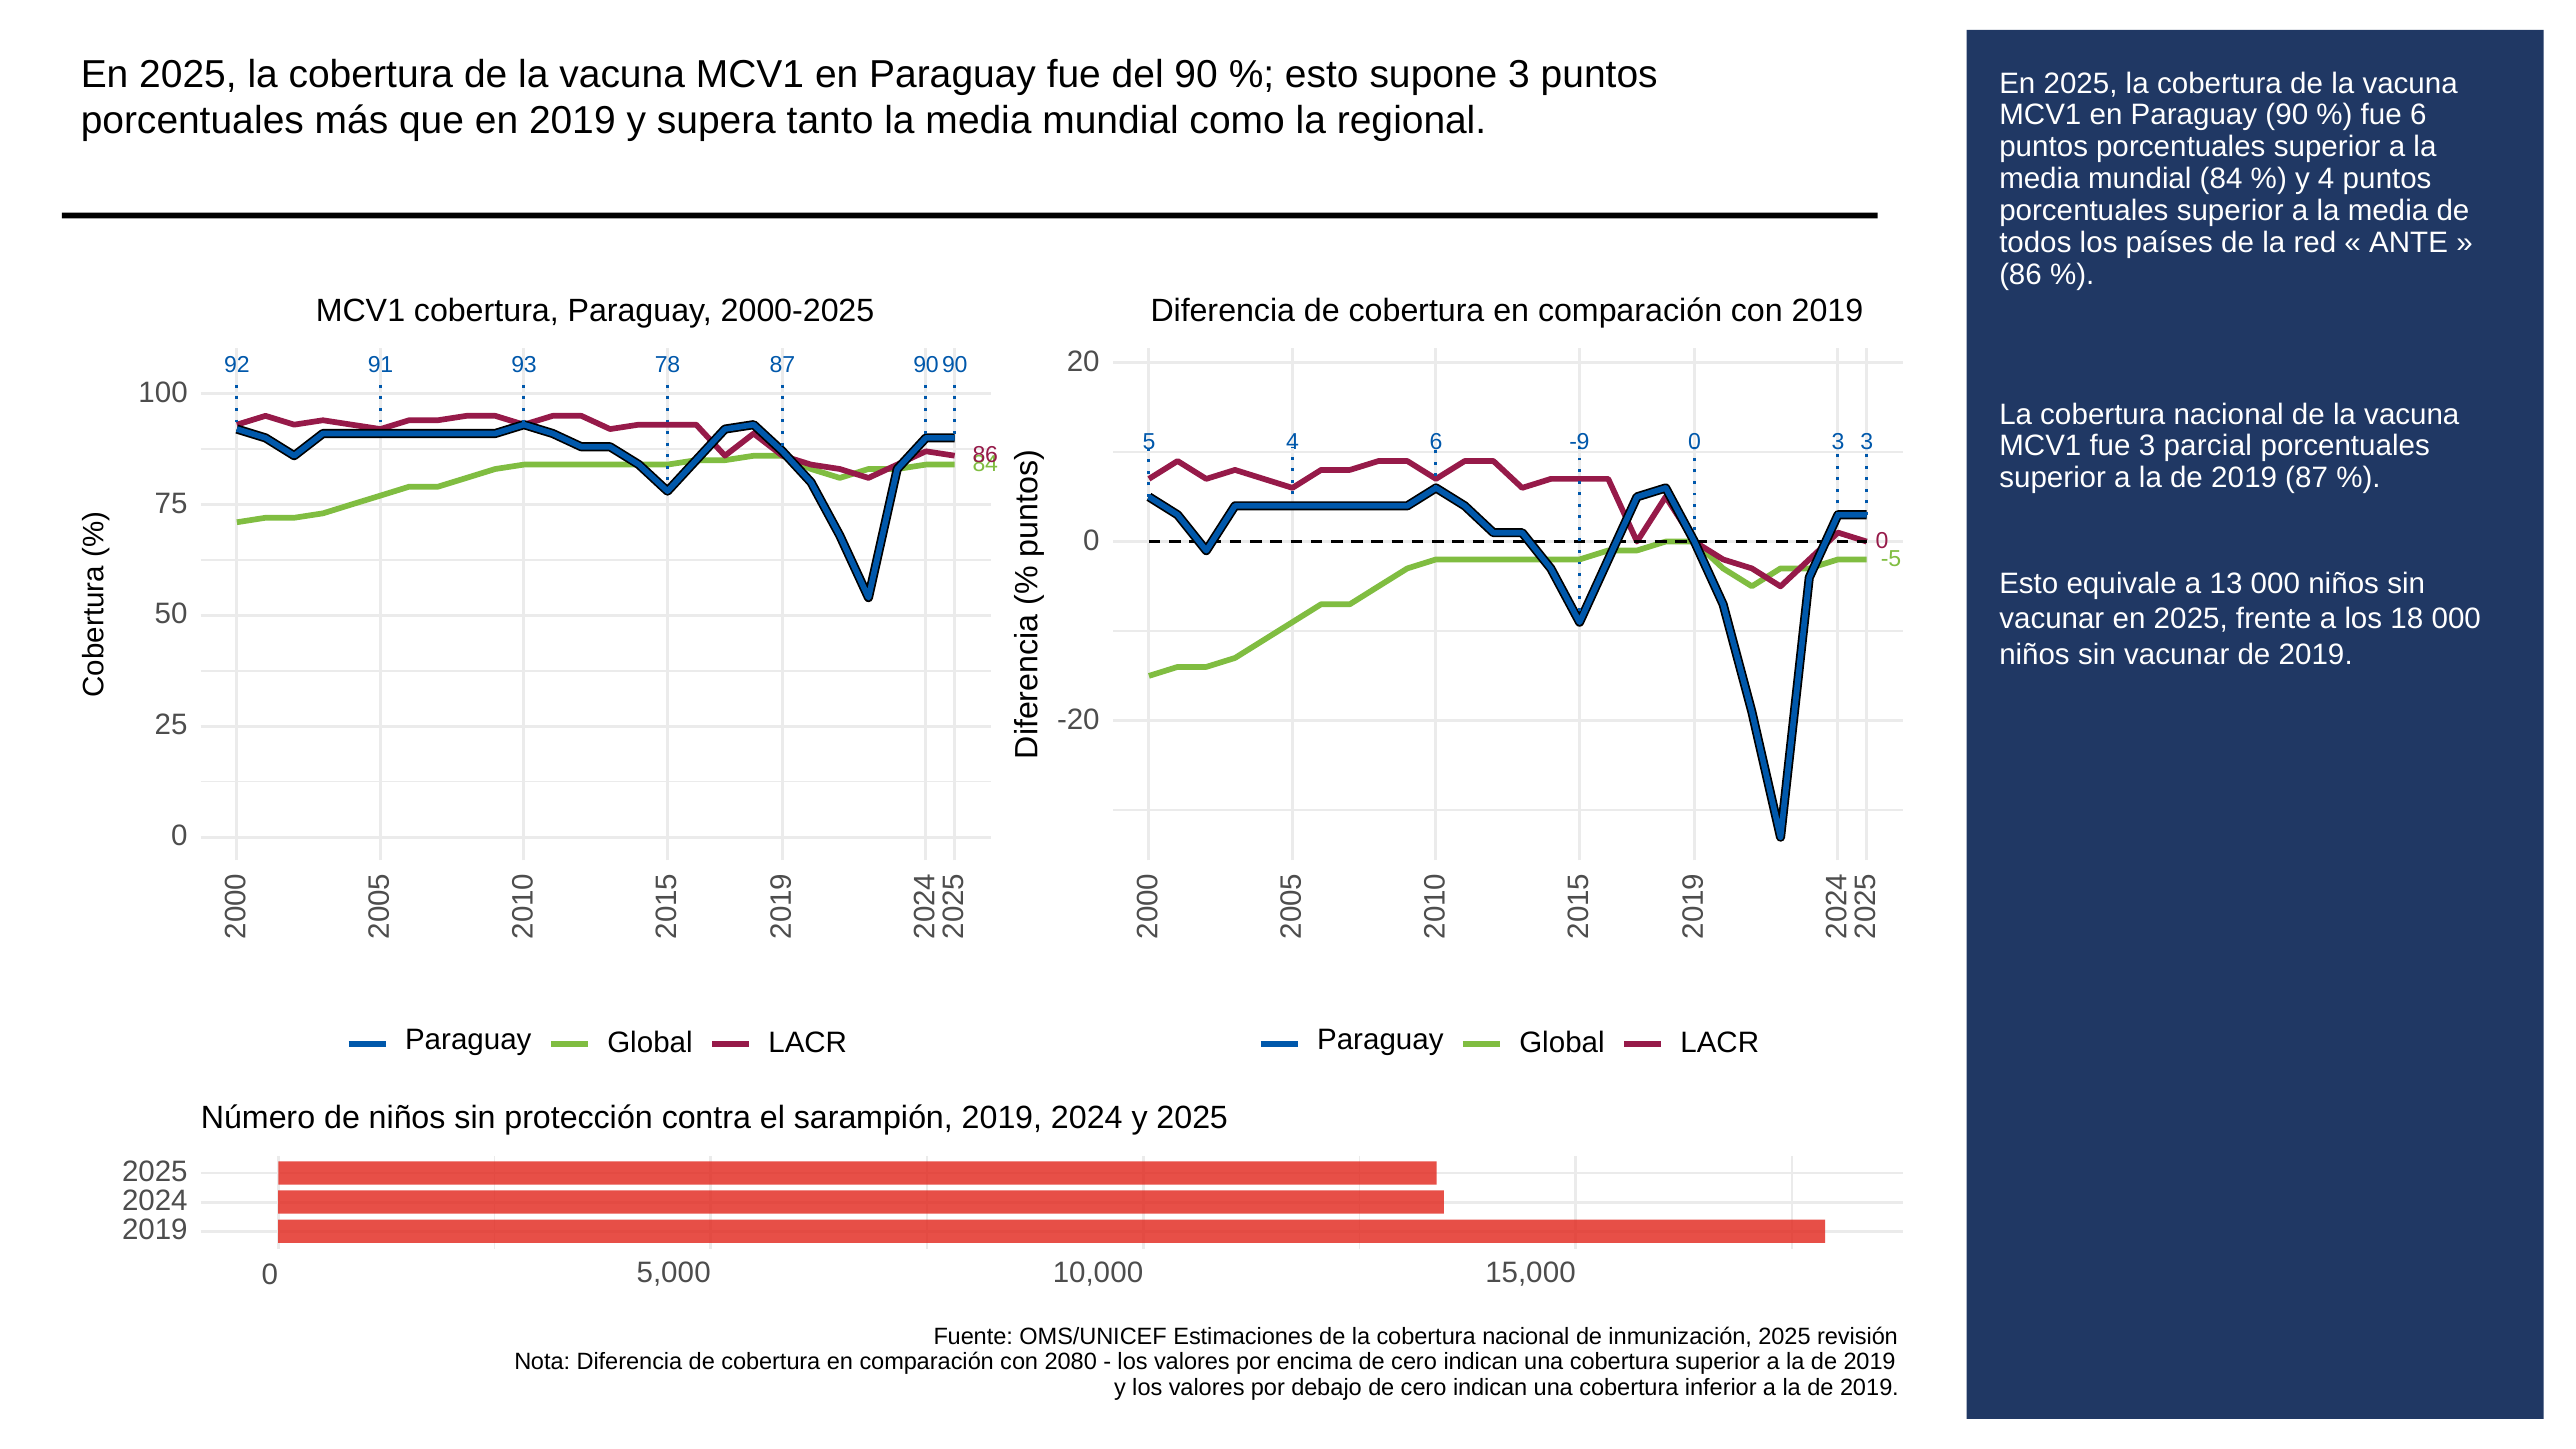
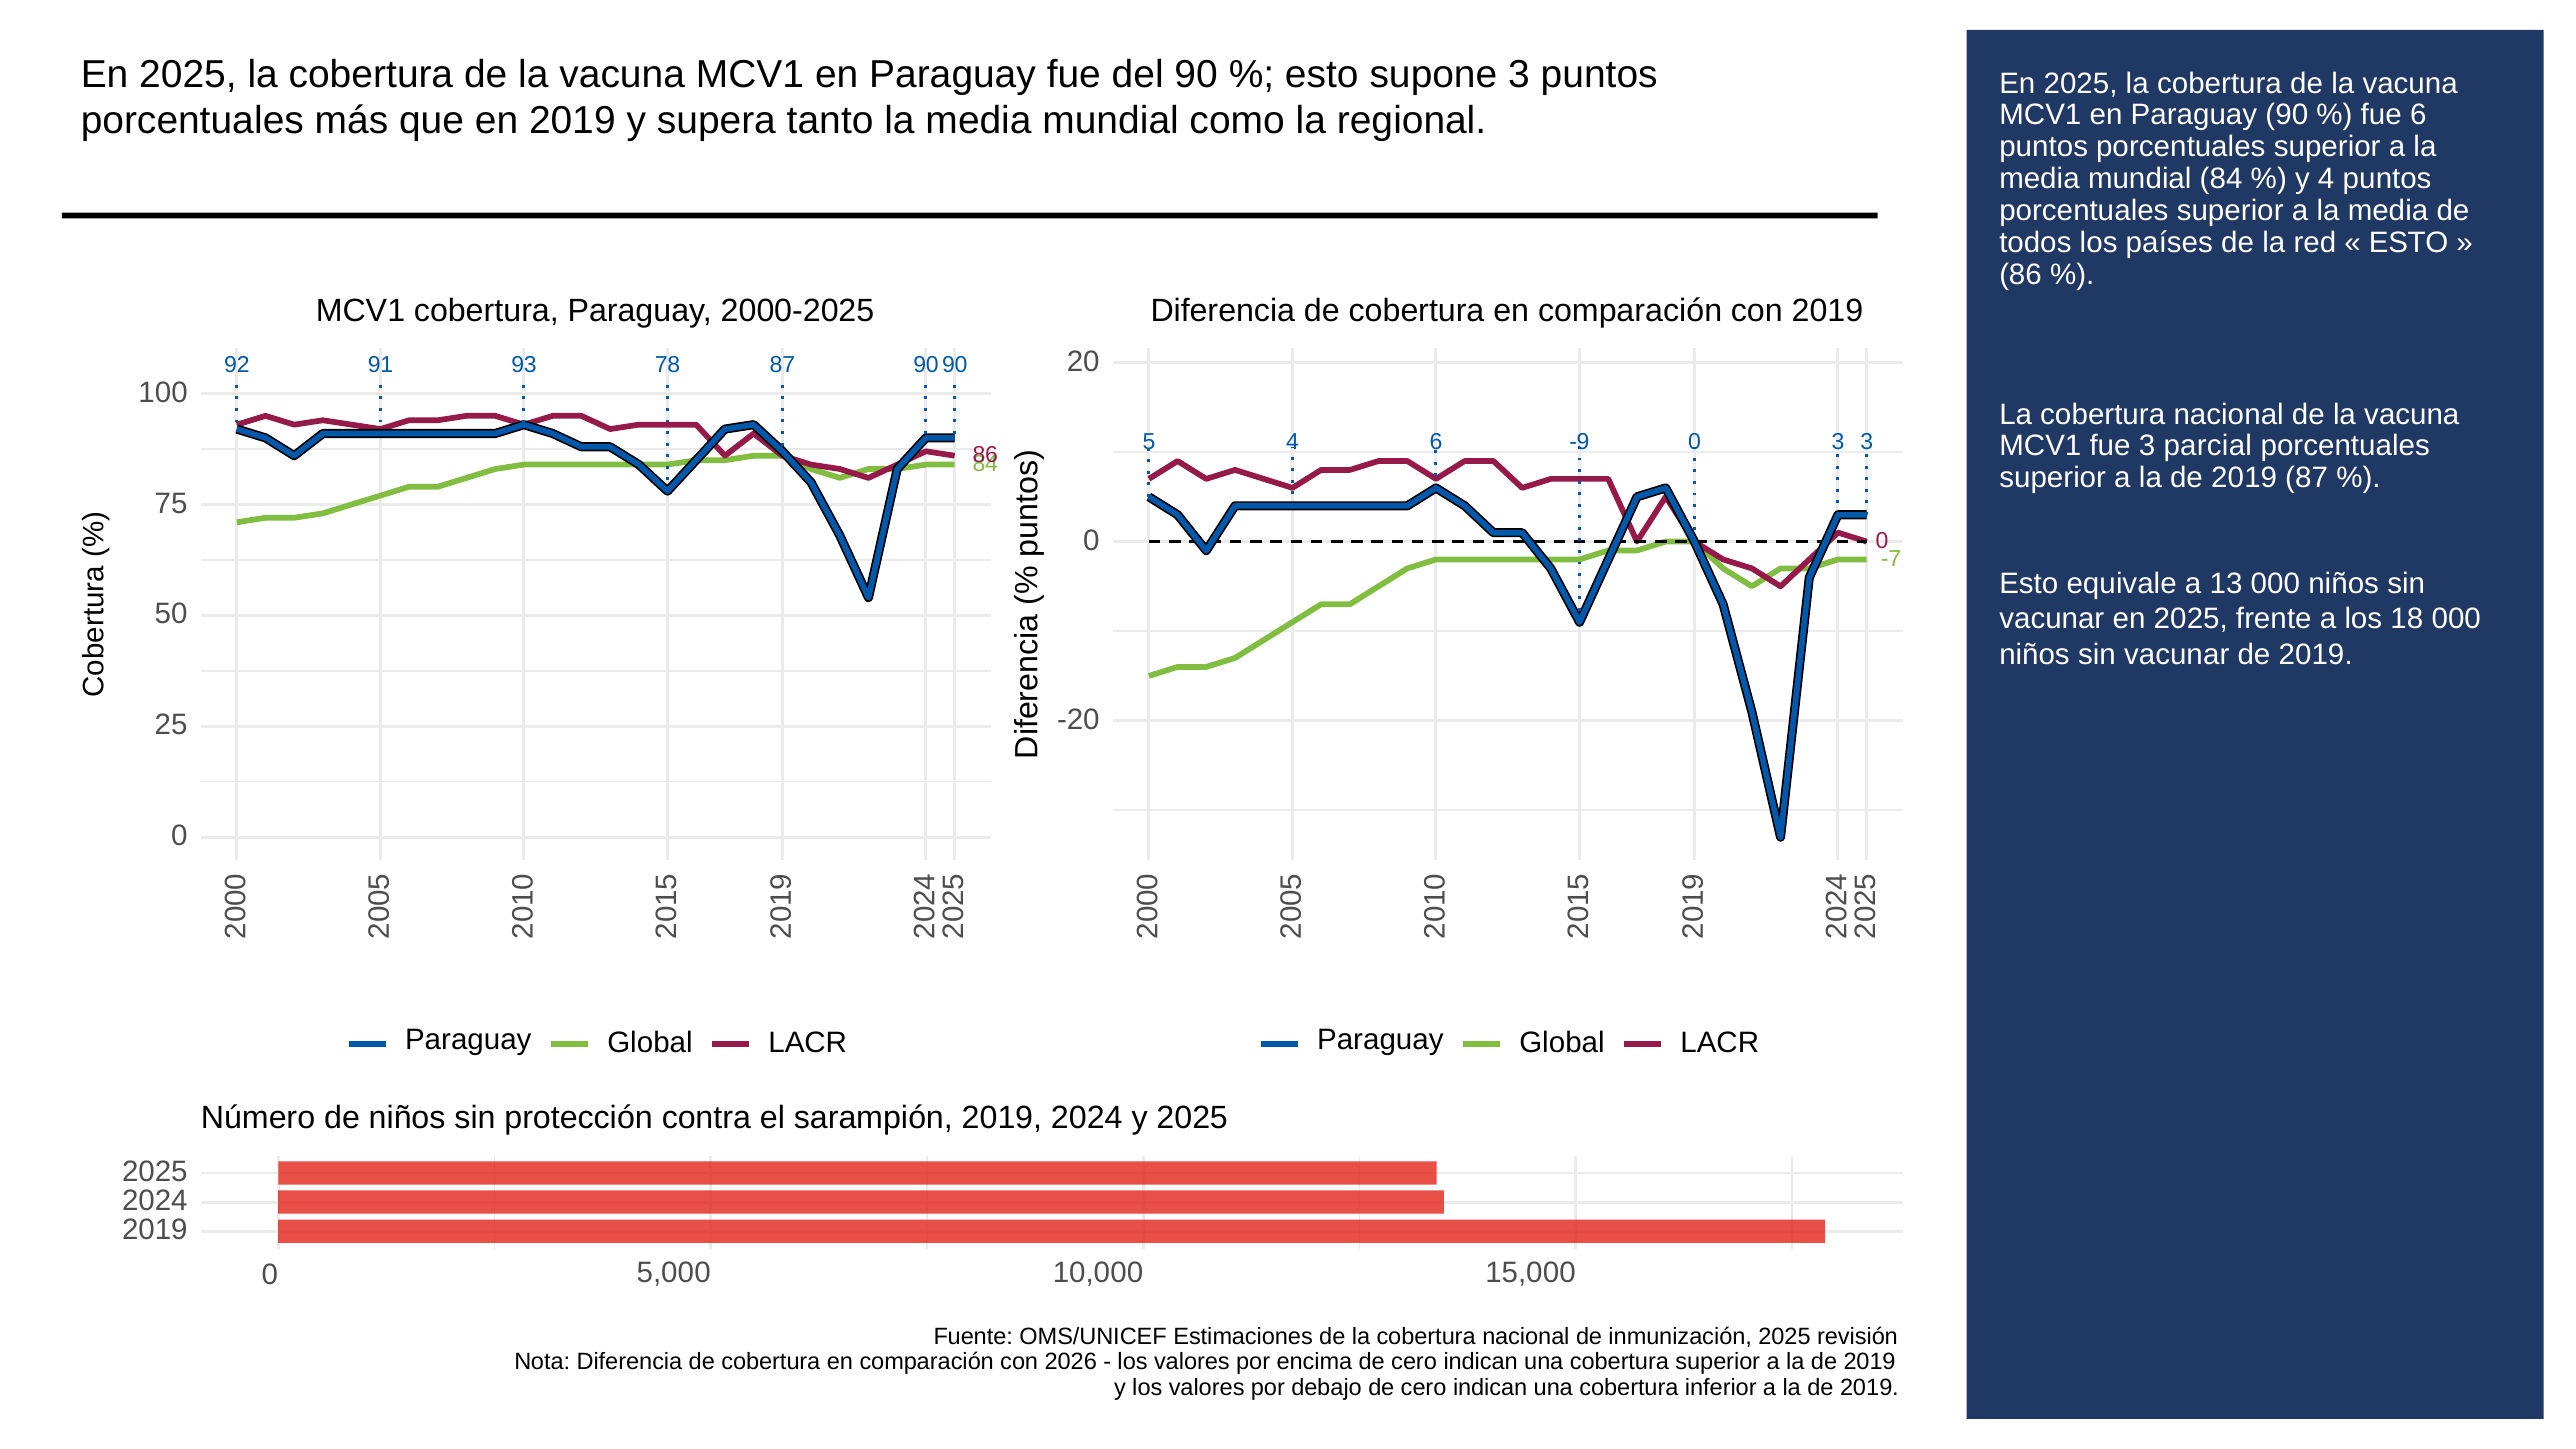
ANTE: ANTE -> ESTO (2409, 243)
-5: -5 -> -7 (1891, 559)
2080: 2080 -> 2026 (1071, 1362)
